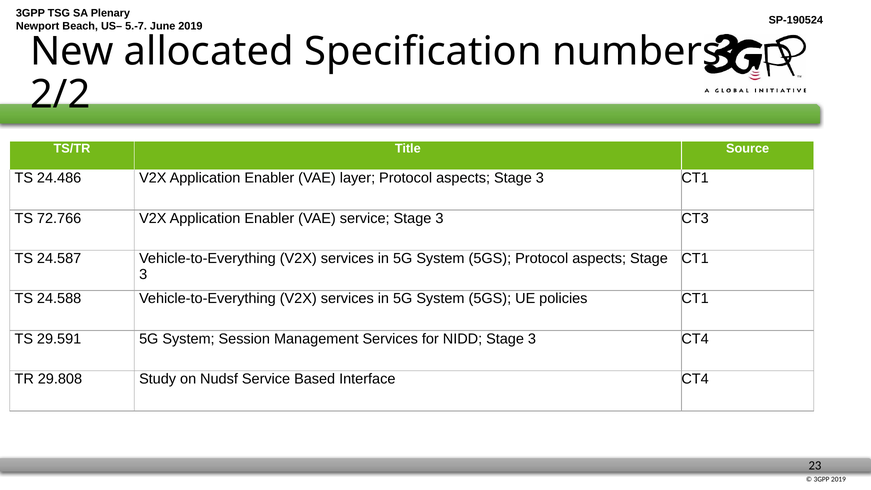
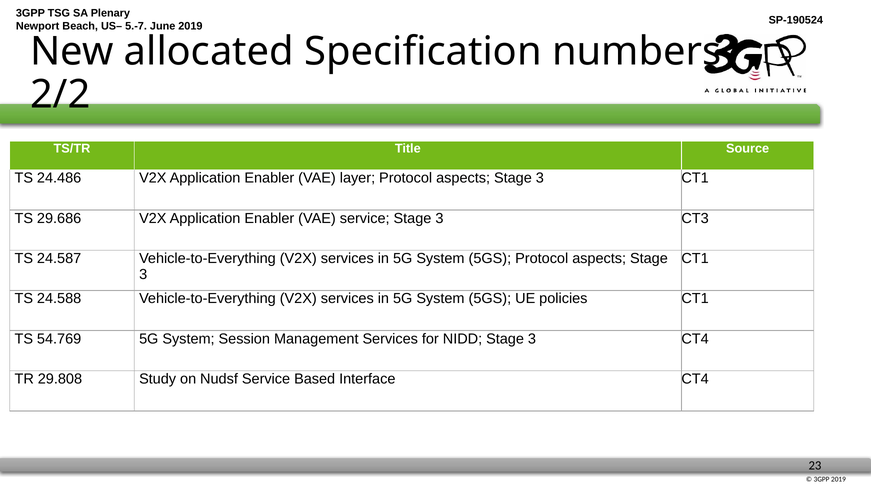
72.766: 72.766 -> 29.686 (59, 218)
29.591: 29.591 -> 54.769 (59, 339)
